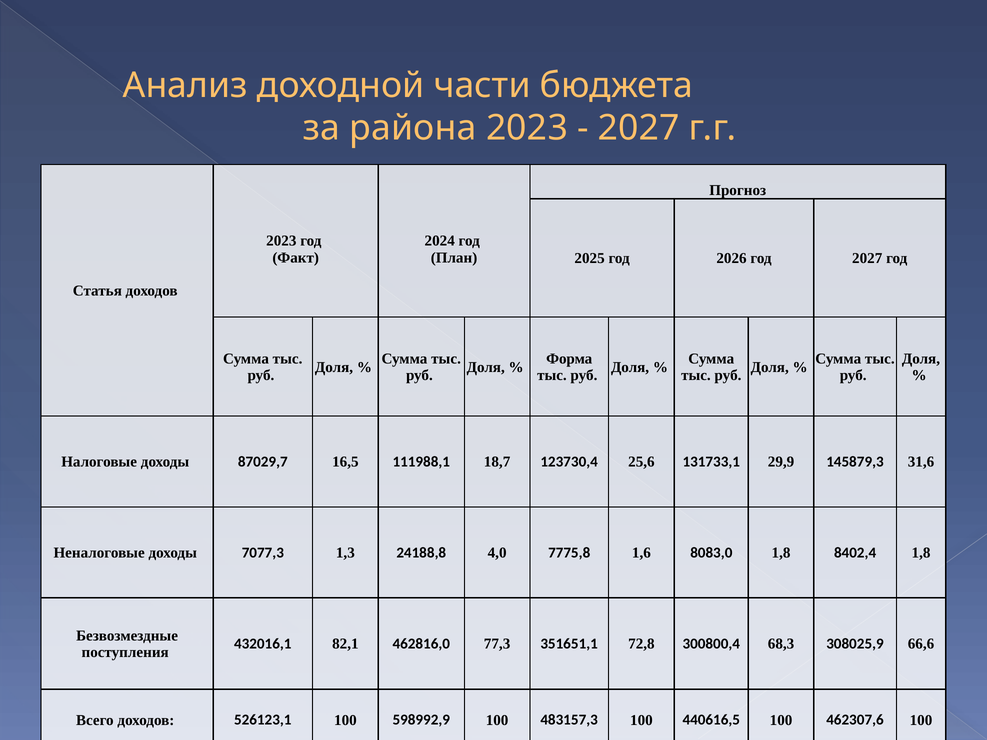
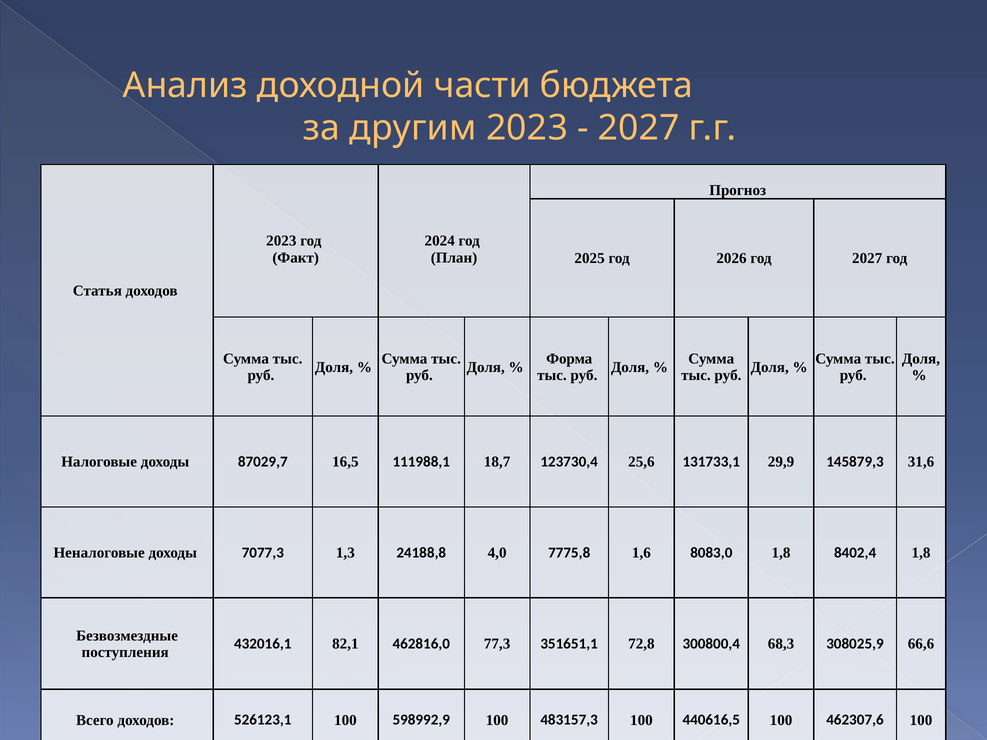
района: района -> другим (413, 128)
